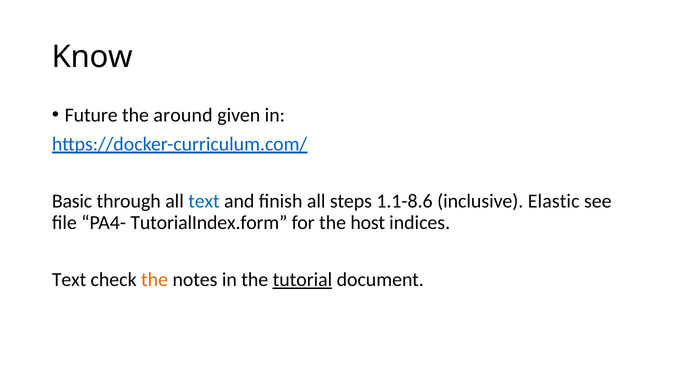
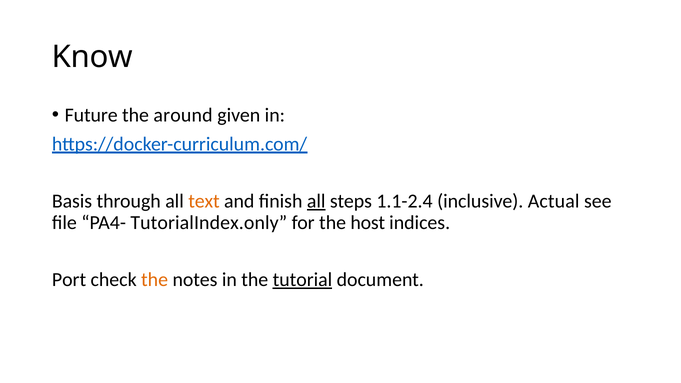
Basic: Basic -> Basis (72, 201)
text colour: blue -> orange (204, 201)
all underline: none -> present (316, 201)
1.1-8.6: 1.1-8.6 -> 1.1-2.4 (405, 201)
Elastic: Elastic -> Actual (554, 201)
TutorialIndex.form: TutorialIndex.form -> TutorialIndex.only (209, 223)
Text: Text -> Port (69, 280)
